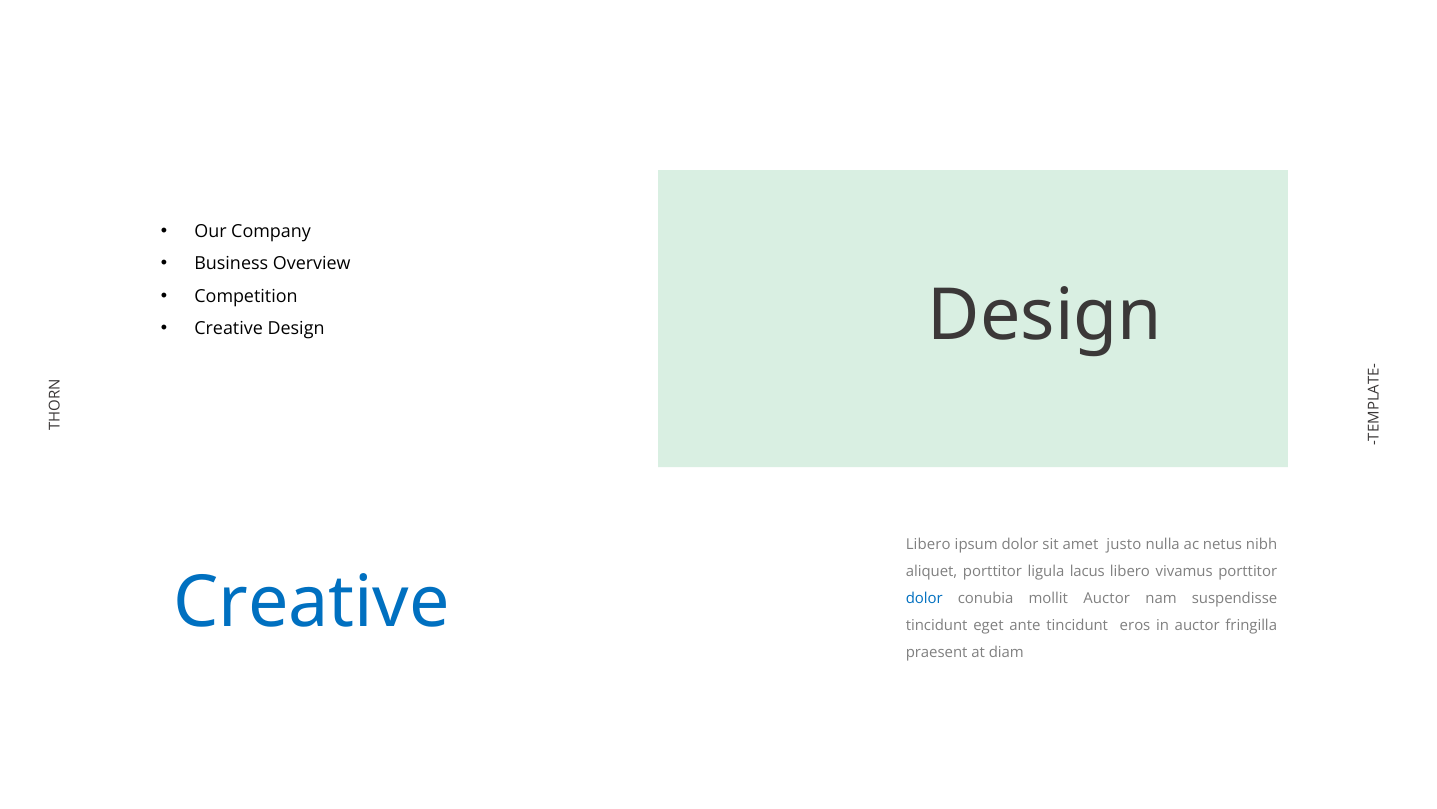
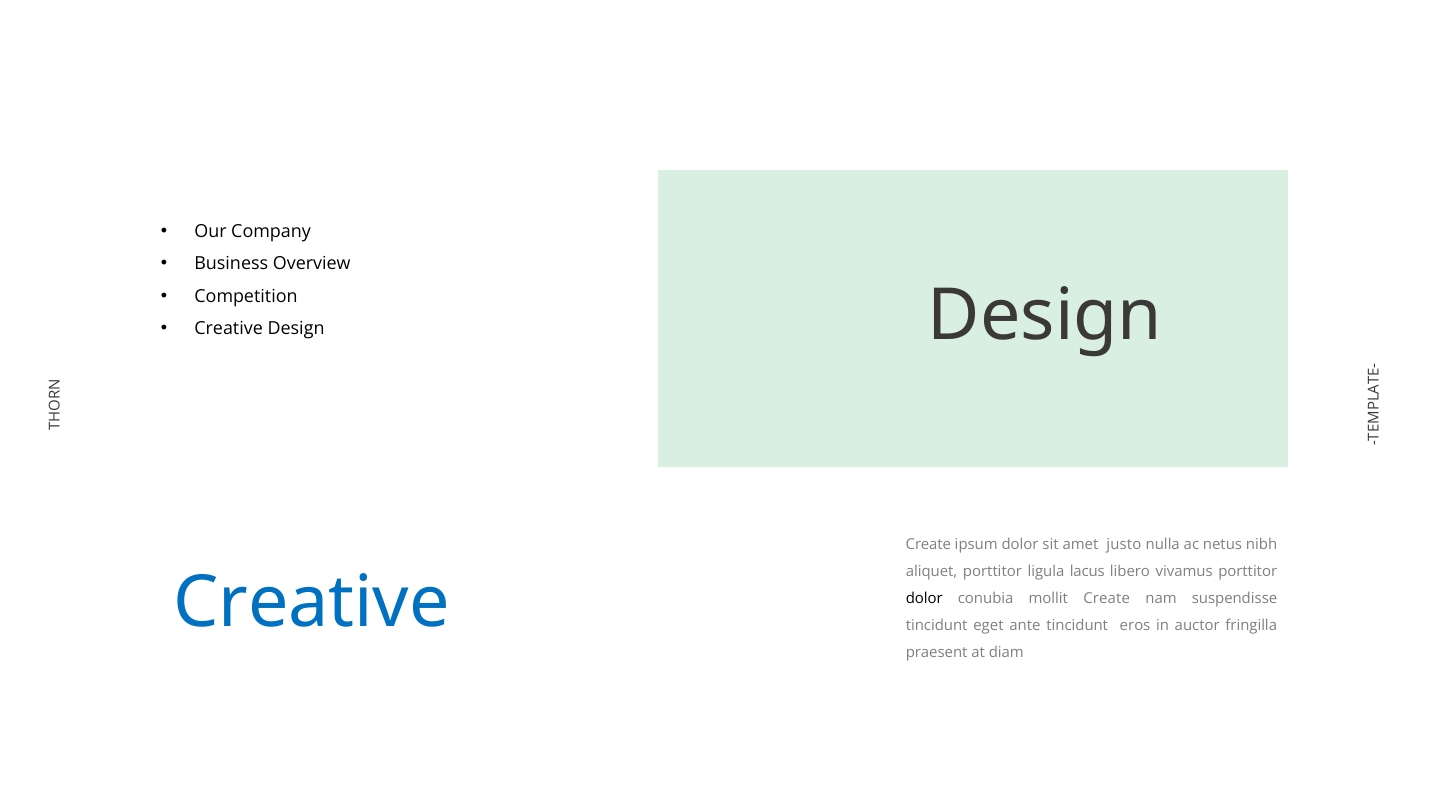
Libero: Libero -> Create (928, 544)
dolor colour: blue -> black (924, 598)
mollit Auctor: Auctor -> Create (1107, 598)
